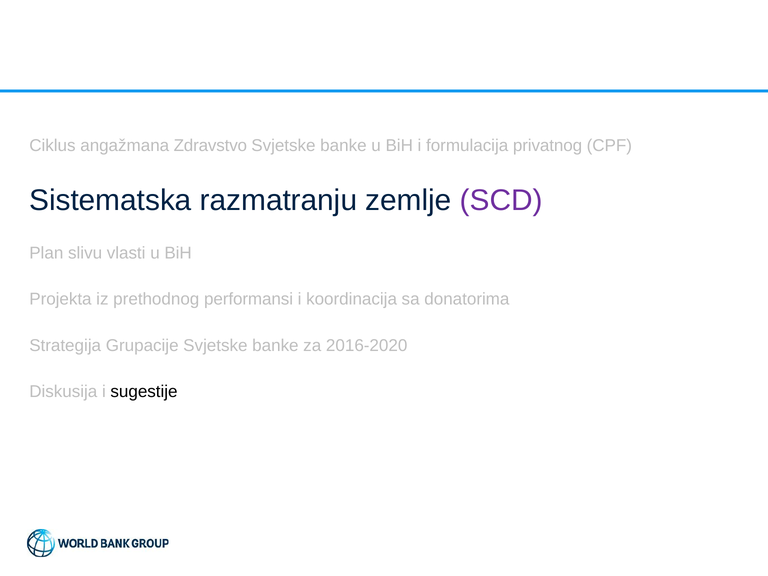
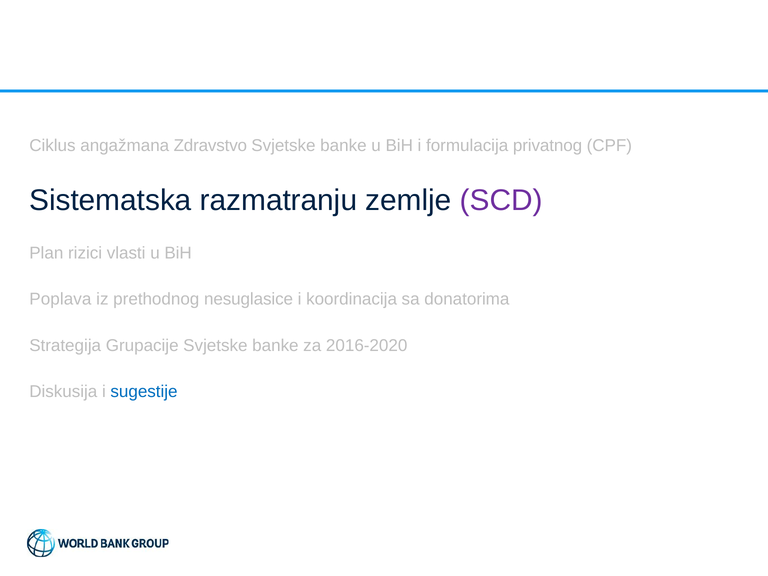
slivu: slivu -> rizici (85, 253)
Projekta: Projekta -> Poplava (60, 299)
performansi: performansi -> nesuglasice (249, 299)
sugestije colour: black -> blue (144, 391)
